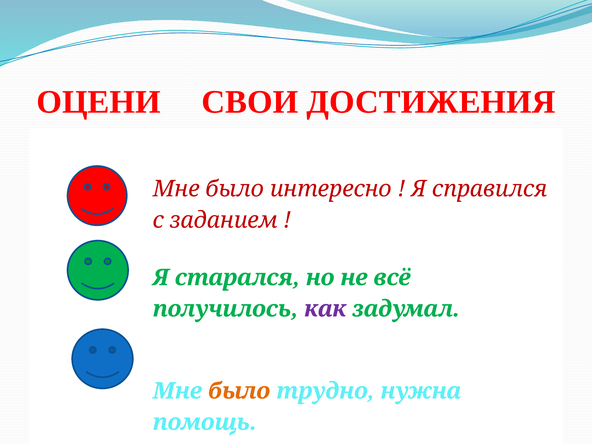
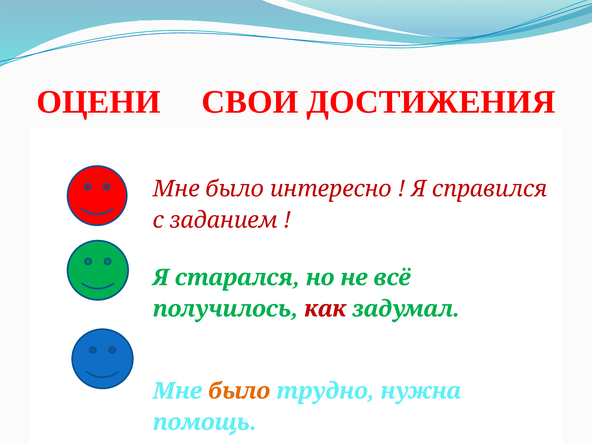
как colour: purple -> red (325, 309)
